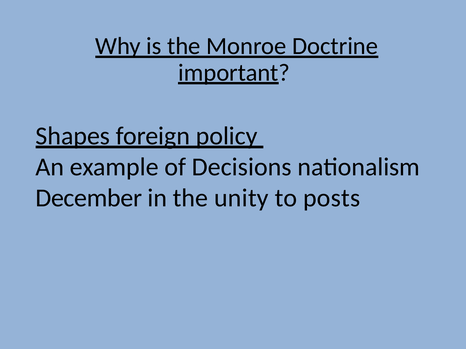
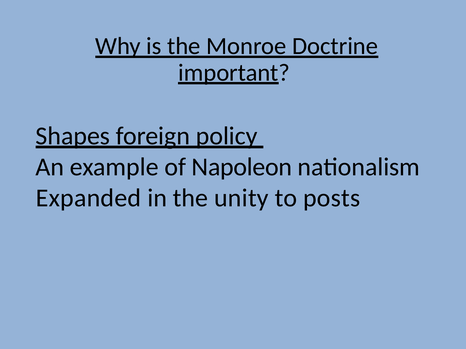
Decisions: Decisions -> Napoleon (242, 167)
December: December -> Expanded (89, 198)
